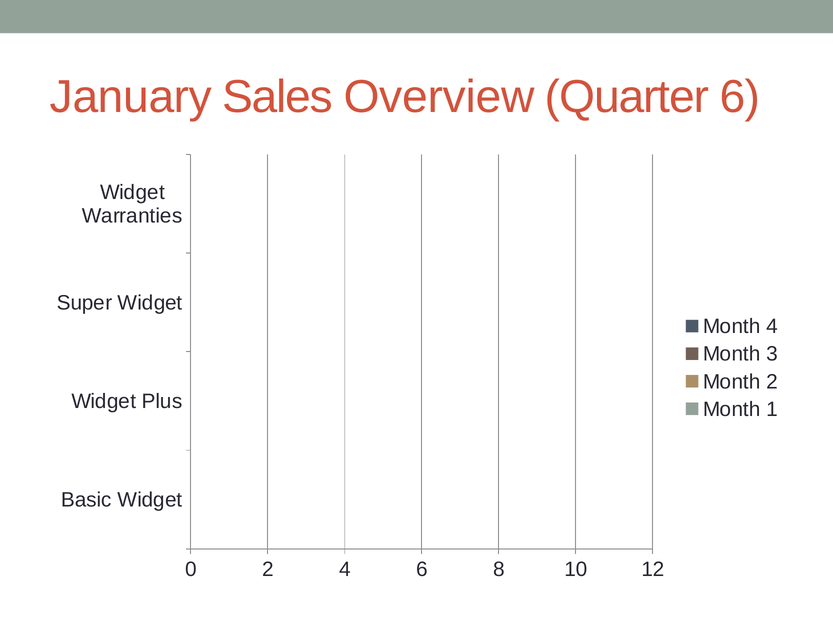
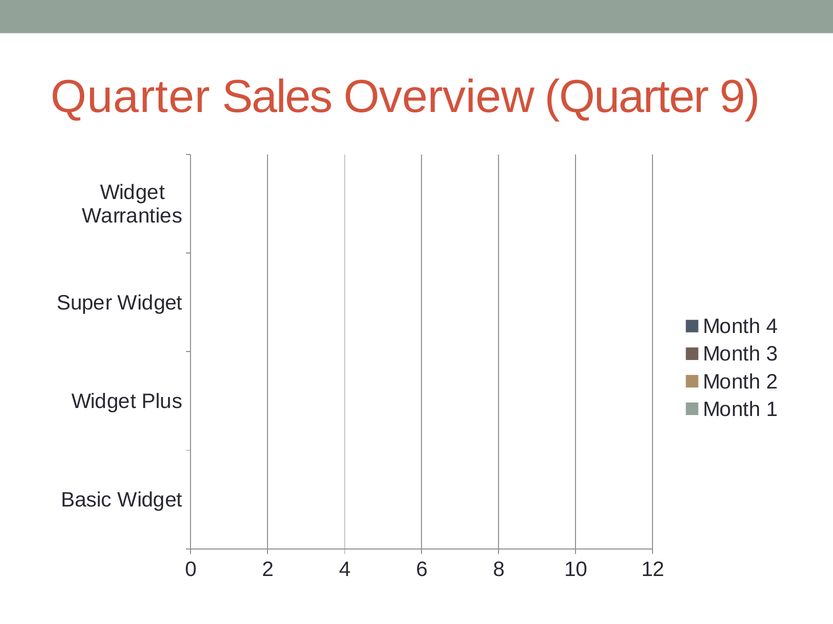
January: January -> Quarter (130, 97)
Quarter 6: 6 -> 9 (740, 97)
